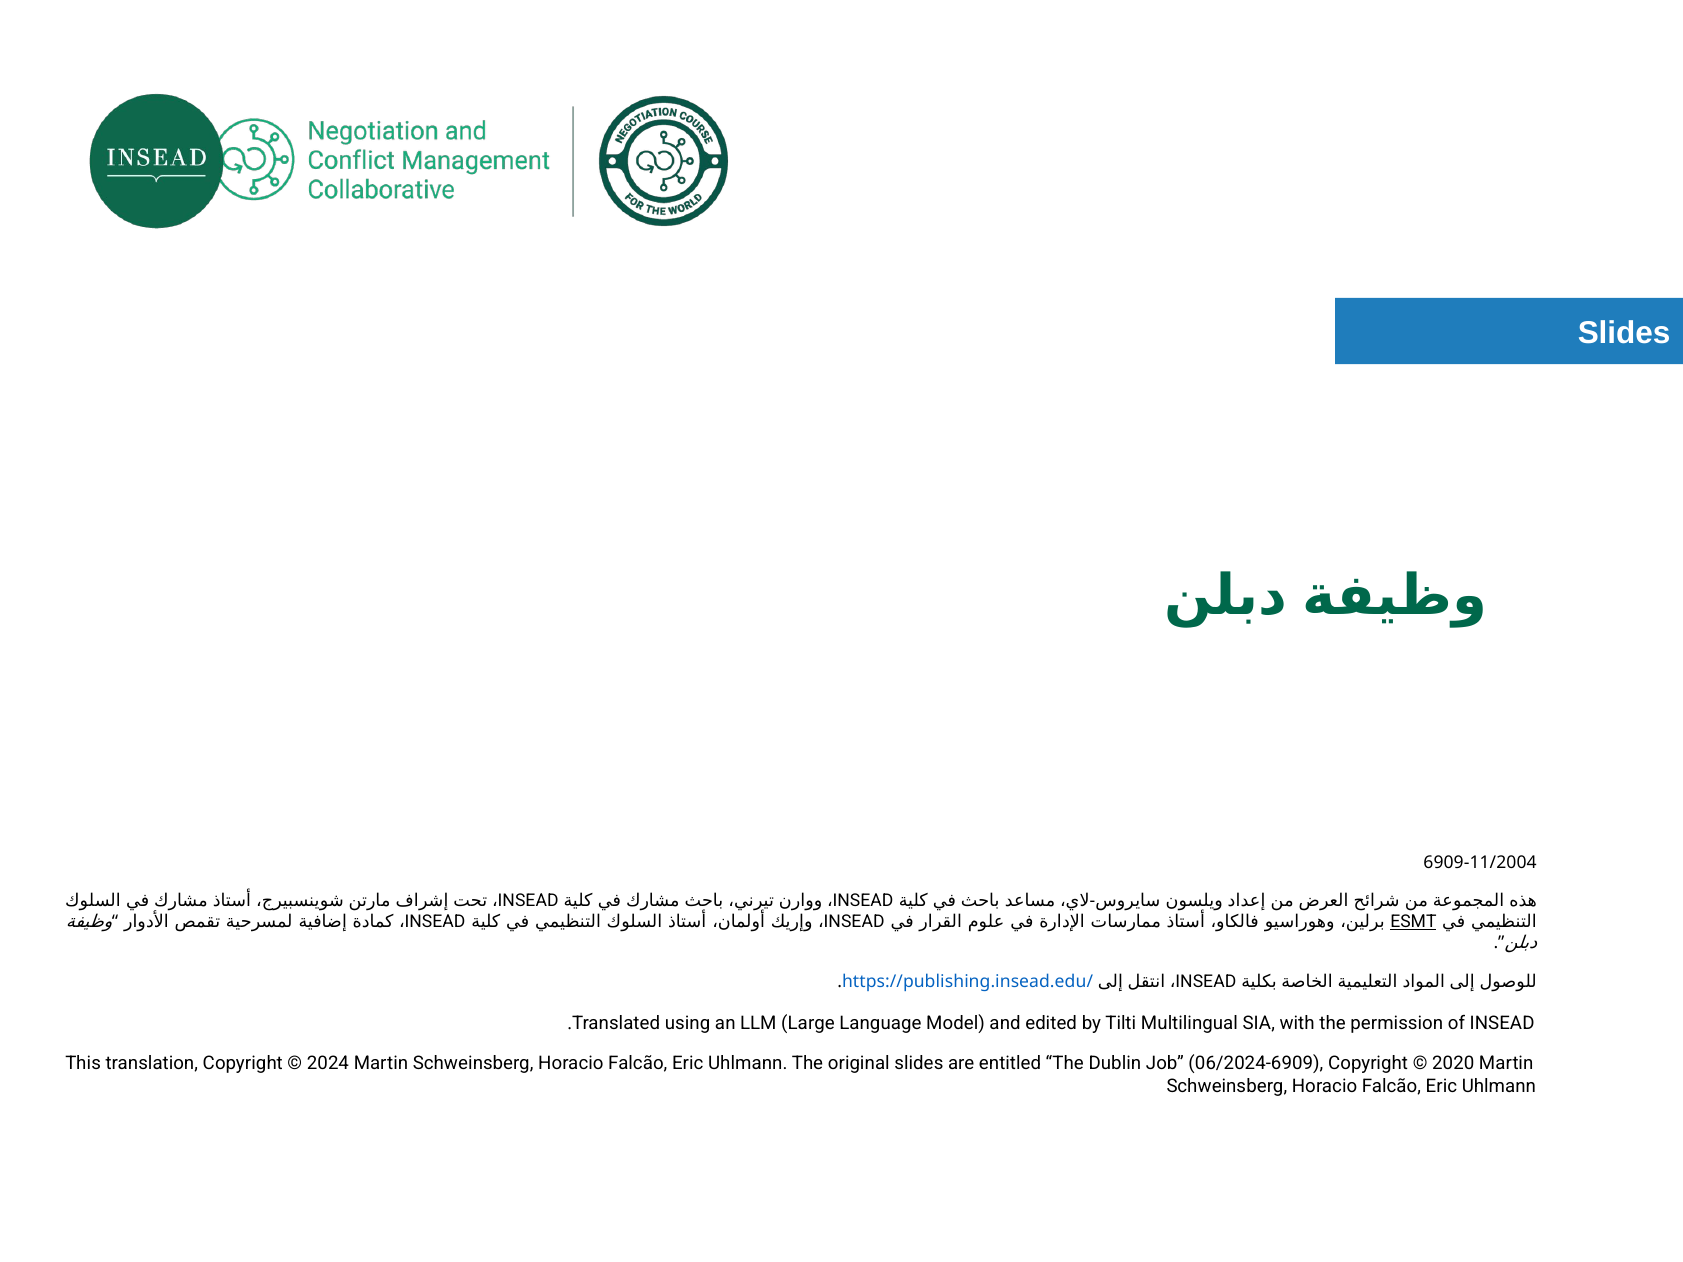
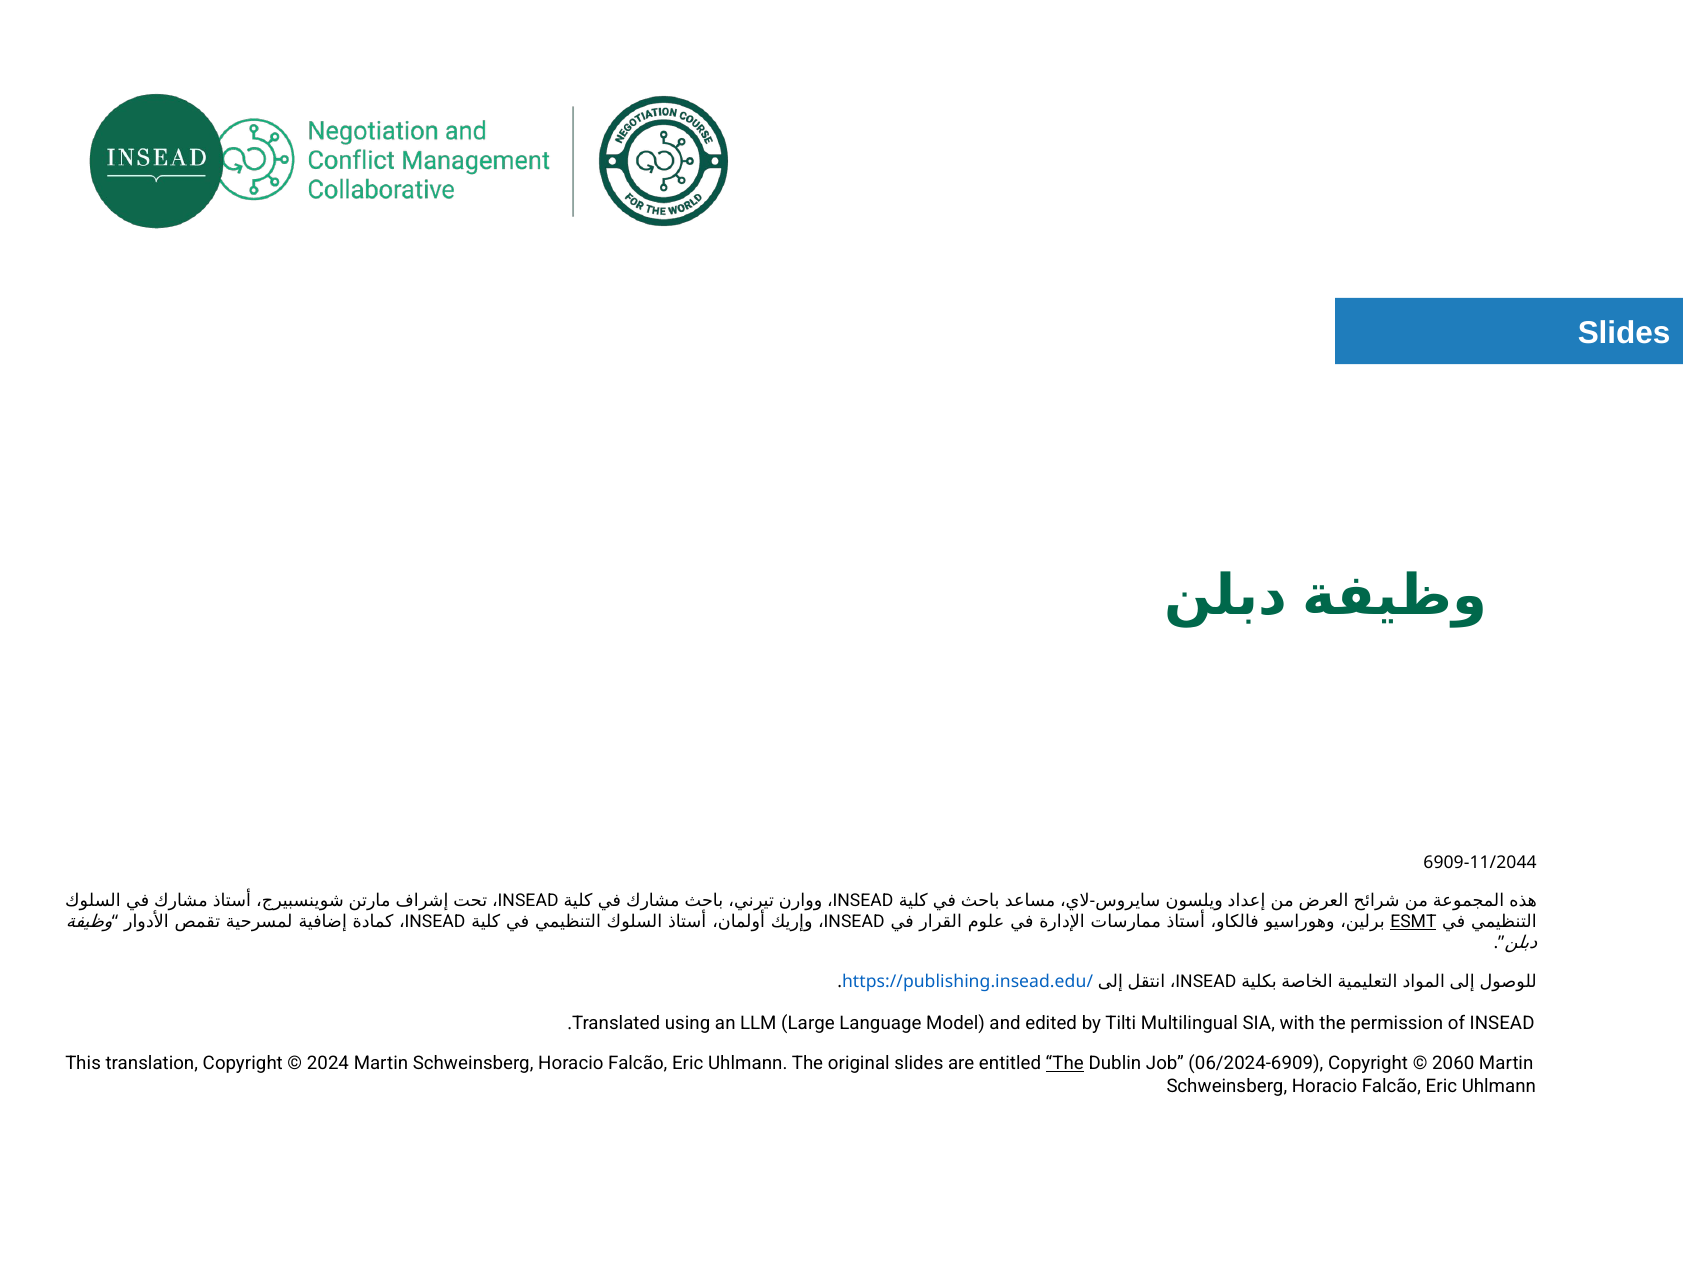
6909-11/2004: 6909-11/2004 -> 6909-11/2044 (1480, 862)
The underline: none -> present (1065, 1064)
2020: 2020 -> 2060 (1453, 1064)
